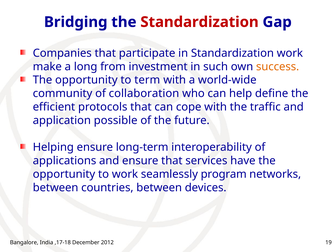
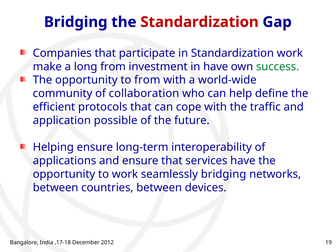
in such: such -> have (216, 67)
success colour: orange -> green (278, 67)
to term: term -> from (147, 80)
seamlessly program: program -> bridging (224, 174)
